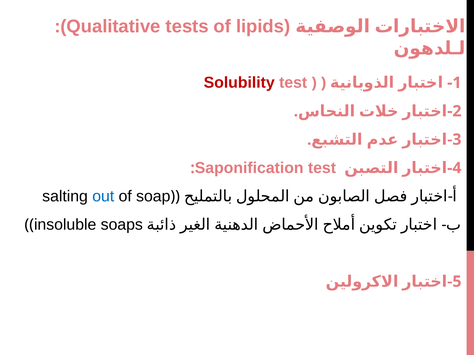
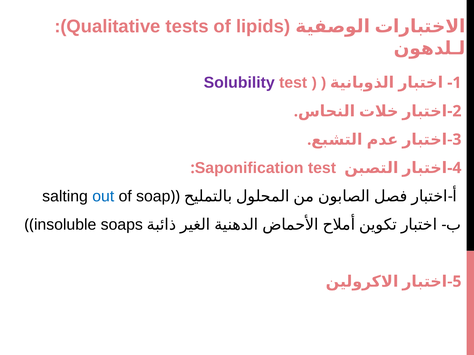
Solubility colour: red -> purple (239, 83)
